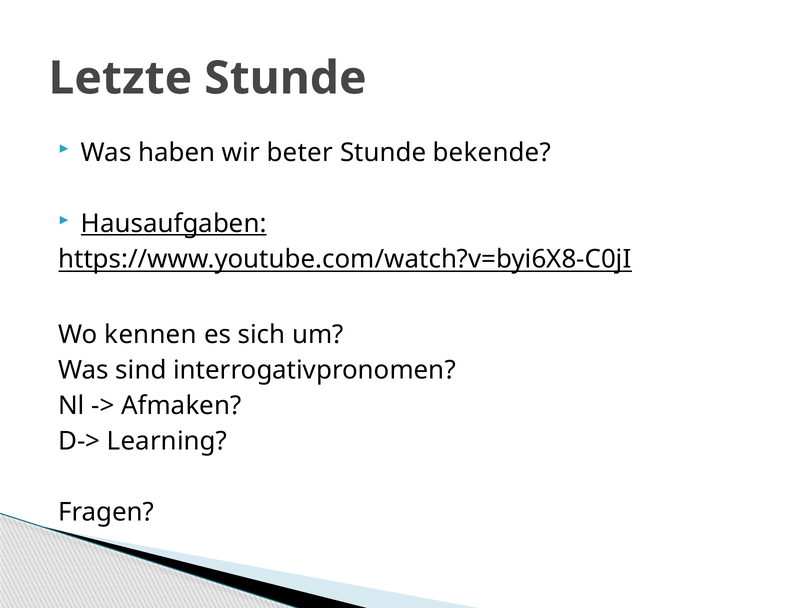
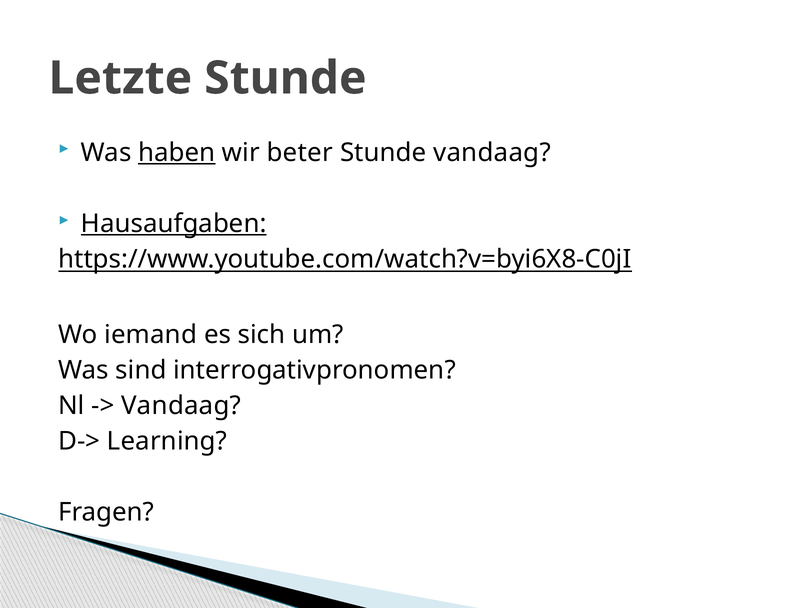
haben underline: none -> present (177, 153)
Stunde bekende: bekende -> vandaag (492, 153)
kennen: kennen -> iemand (151, 335)
Afmaken: Afmaken -> Vandaag (181, 406)
